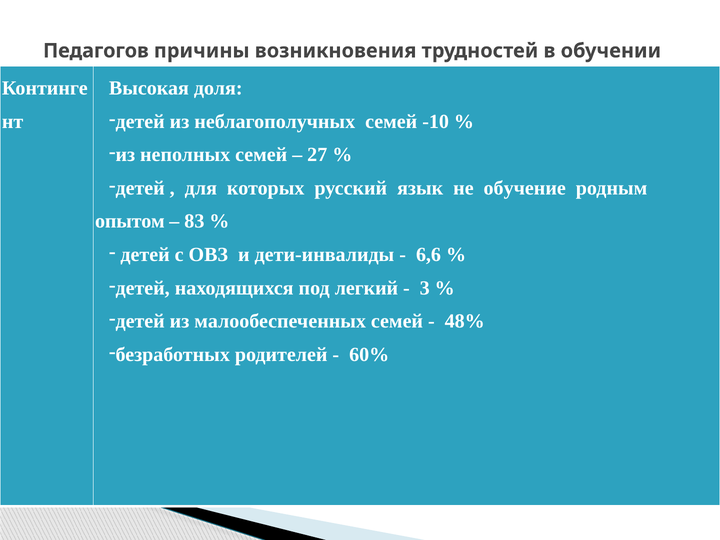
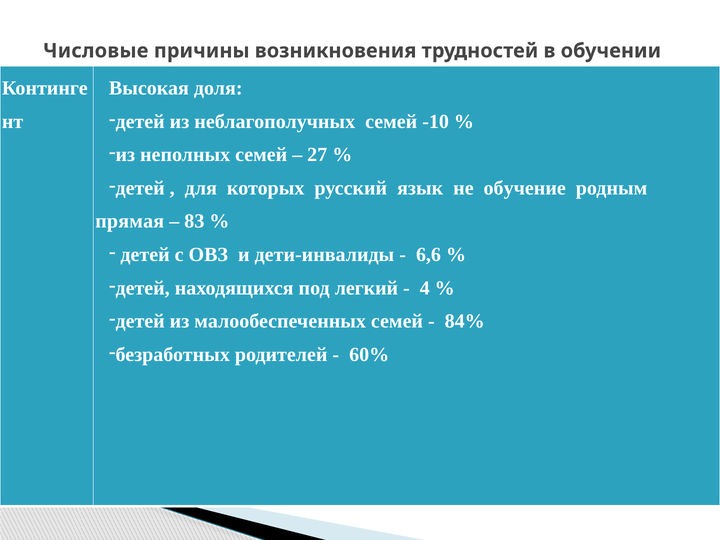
Педагогов: Педагогов -> Числовые (96, 51)
опытом: опытом -> прямая (130, 221)
3: 3 -> 4 (425, 288)
48%: 48% -> 84% (465, 321)
